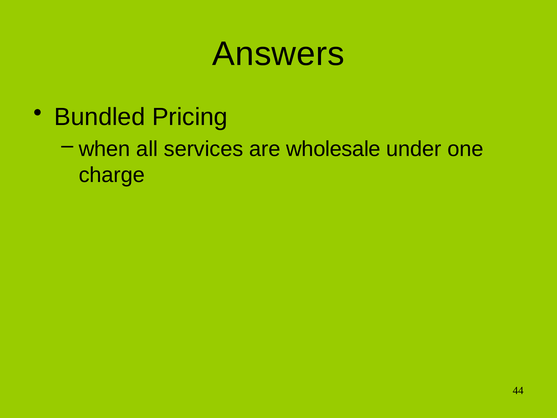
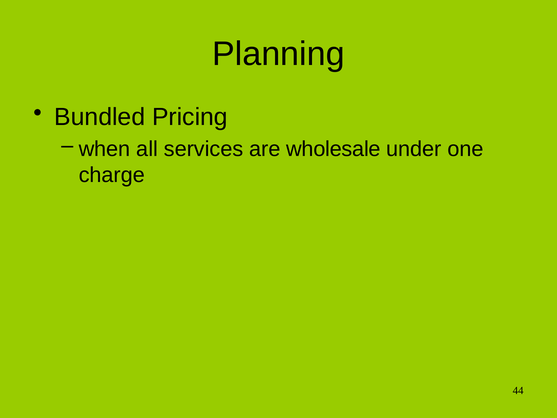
Answers: Answers -> Planning (278, 54)
